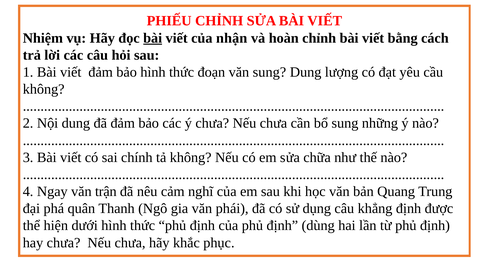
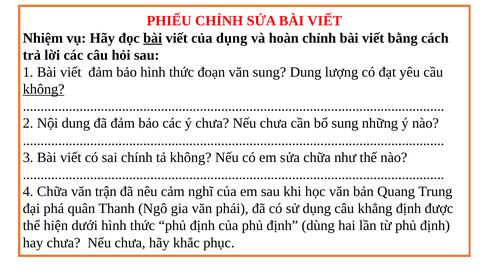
của nhận: nhận -> dụng (232, 38)
không underline: none -> present (44, 89)
4 Ngay: Ngay -> Chữa (52, 191)
